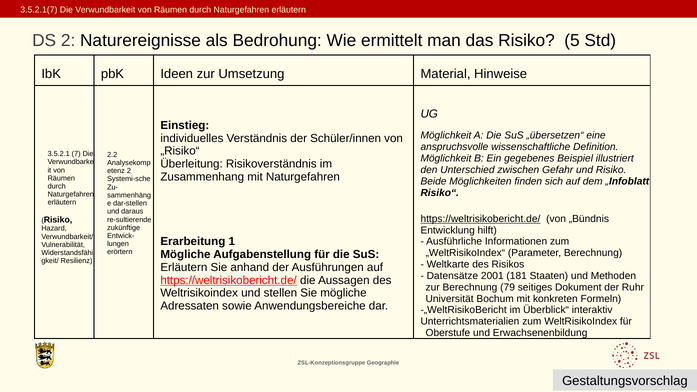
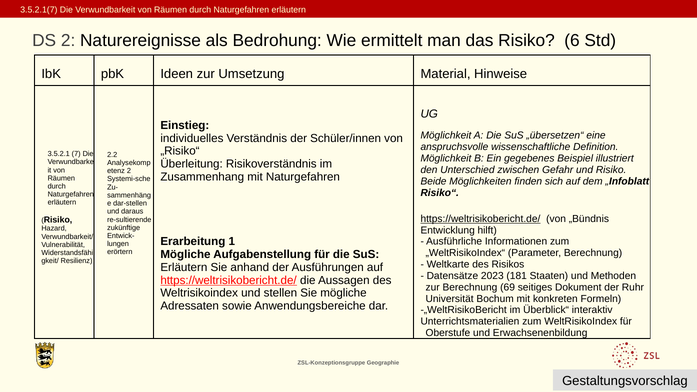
5: 5 -> 6 (572, 40)
2001: 2001 -> 2023 (492, 276)
79: 79 -> 69 (508, 287)
